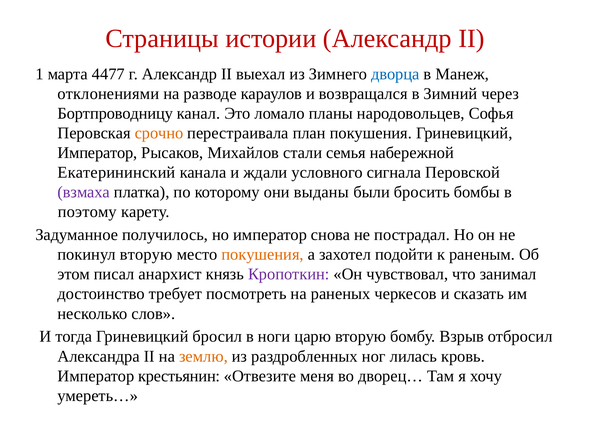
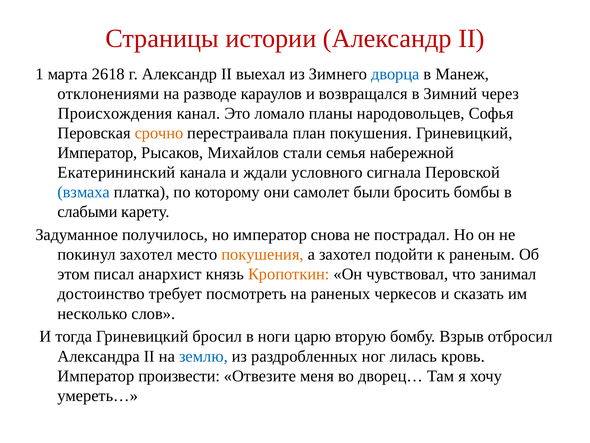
4477: 4477 -> 2618 (108, 74)
Бортпроводницу: Бортпроводницу -> Происхождения (115, 113)
взмаха colour: purple -> blue (84, 192)
выданы: выданы -> самолет (322, 192)
поэтому: поэтому -> слабыми (87, 212)
покинул вторую: вторую -> захотел (146, 254)
Кропоткин colour: purple -> orange (289, 274)
землю colour: orange -> blue (203, 356)
крестьянин: крестьянин -> произвести (179, 376)
